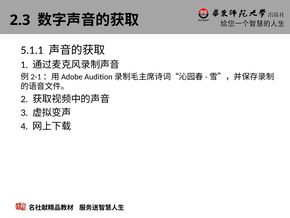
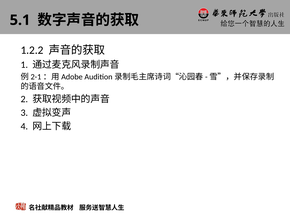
2.3: 2.3 -> 5.1 (20, 20)
5.1.1: 5.1.1 -> 1.2.2 (32, 50)
